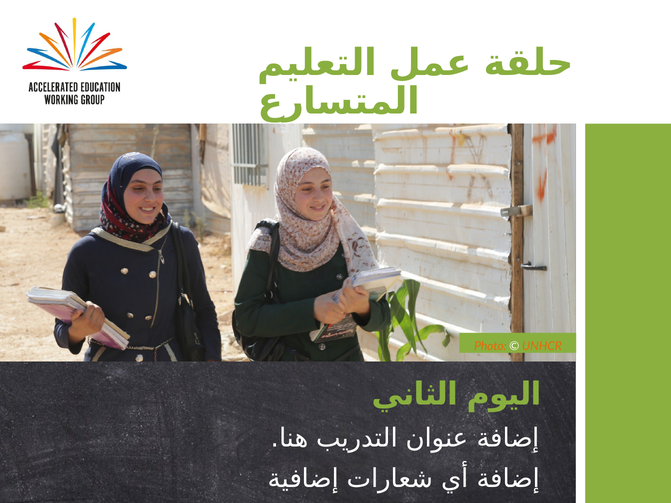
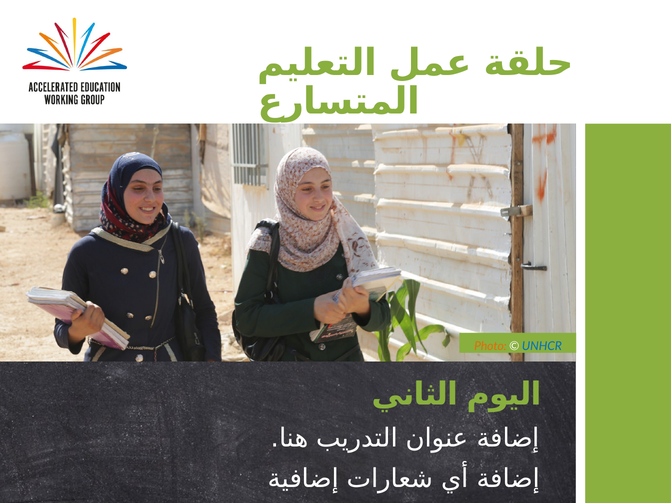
UNHCR colour: orange -> blue (542, 347)
